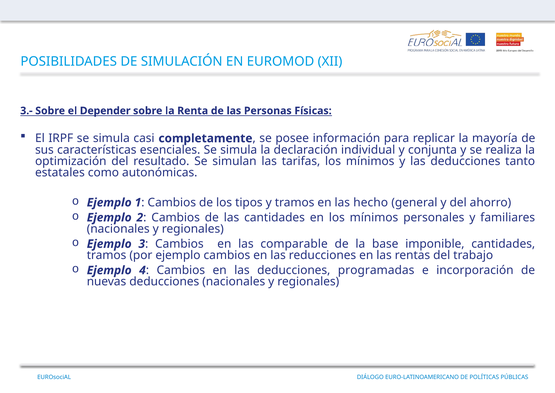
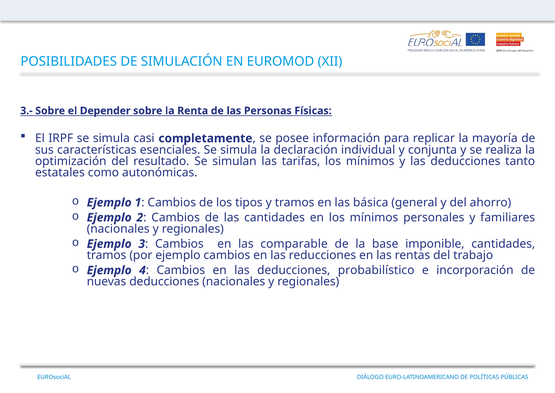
hecho: hecho -> básica (371, 202)
programadas: programadas -> probabilístico (376, 270)
